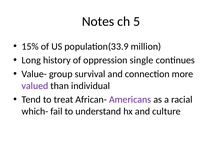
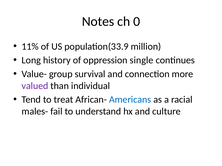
5: 5 -> 0 (137, 21)
15%: 15% -> 11% (30, 47)
Americans colour: purple -> blue (130, 100)
which-: which- -> males- (35, 112)
